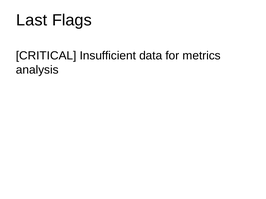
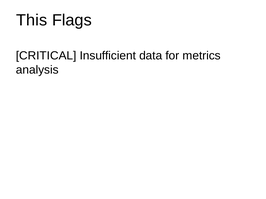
Last: Last -> This (32, 20)
